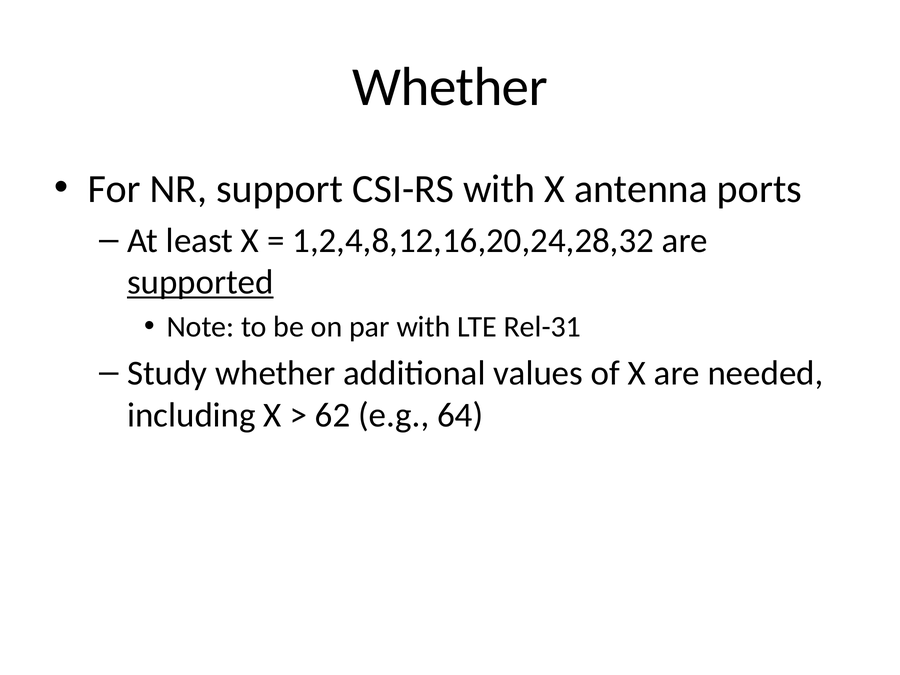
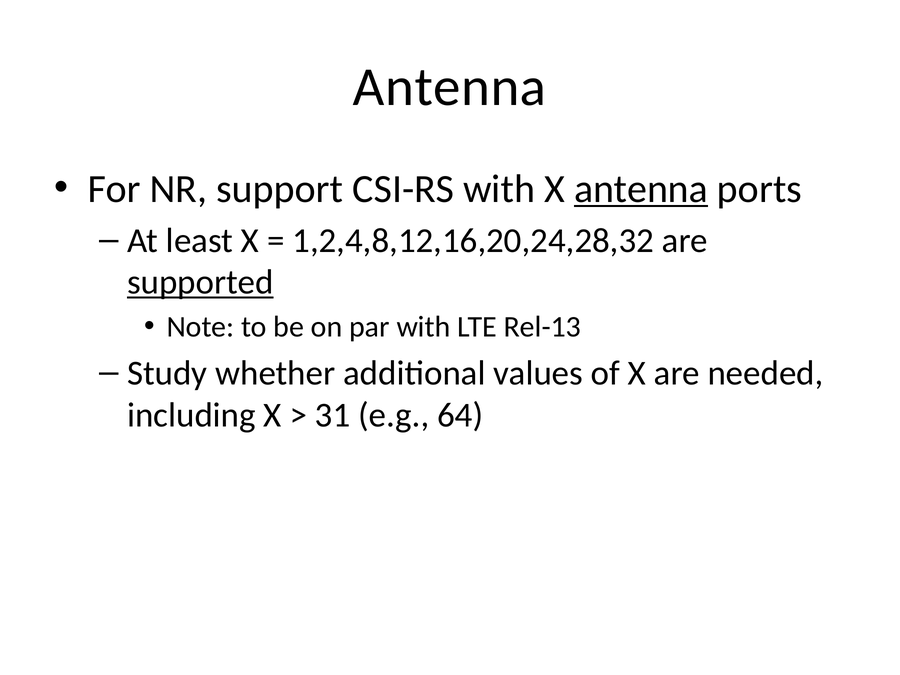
Whether: Whether -> Antenna (450, 87)
antenna underline: none -> present (641, 189)
Rel-31: Rel-31 -> Rel-13 (542, 327)
62: 62 -> 31 (333, 415)
